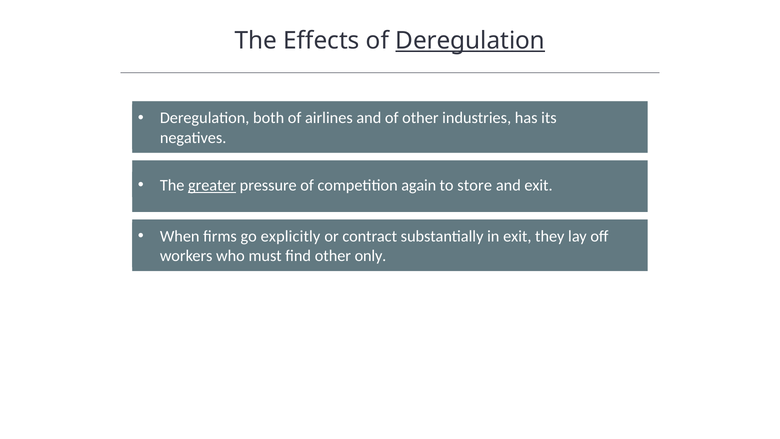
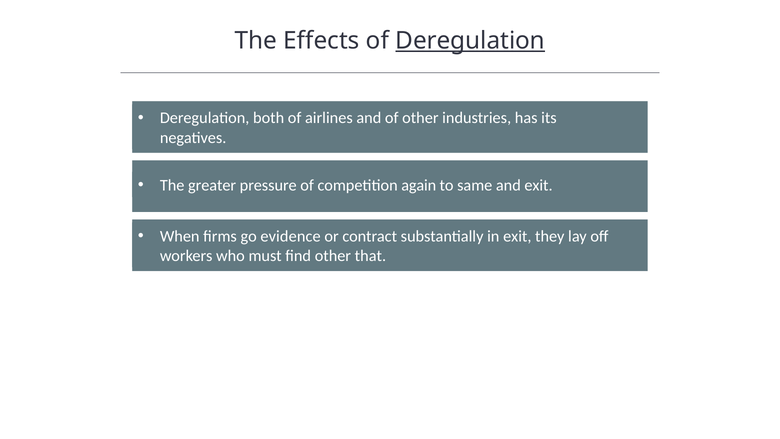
greater underline: present -> none (212, 185)
store: store -> same (475, 185)
explicitly: explicitly -> evidence (291, 236)
only: only -> that (370, 256)
